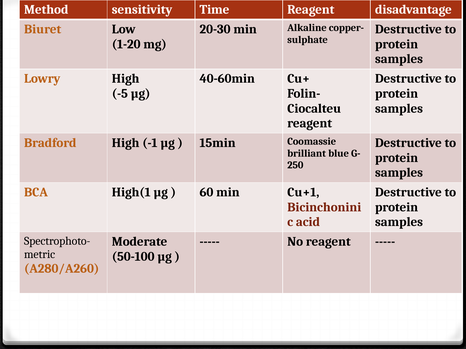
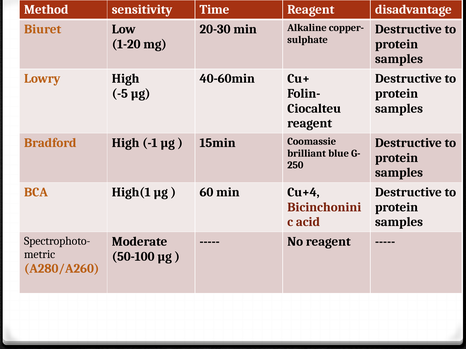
Cu+1: Cu+1 -> Cu+4 (303, 192)
